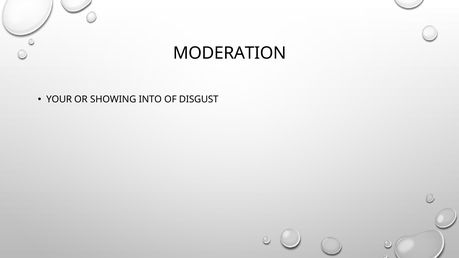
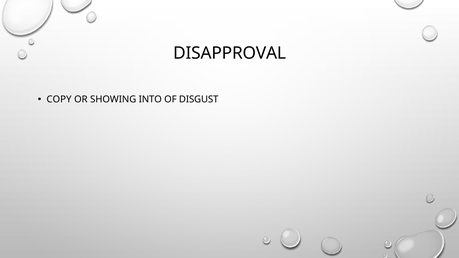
MODERATION: MODERATION -> DISAPPROVAL (230, 53)
YOUR: YOUR -> COPY (59, 100)
